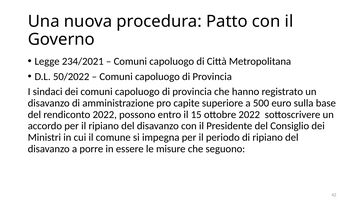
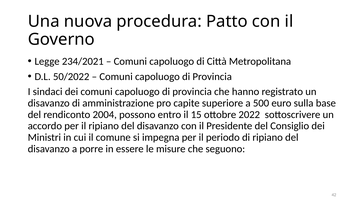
rendiconto 2022: 2022 -> 2004 (105, 115)
